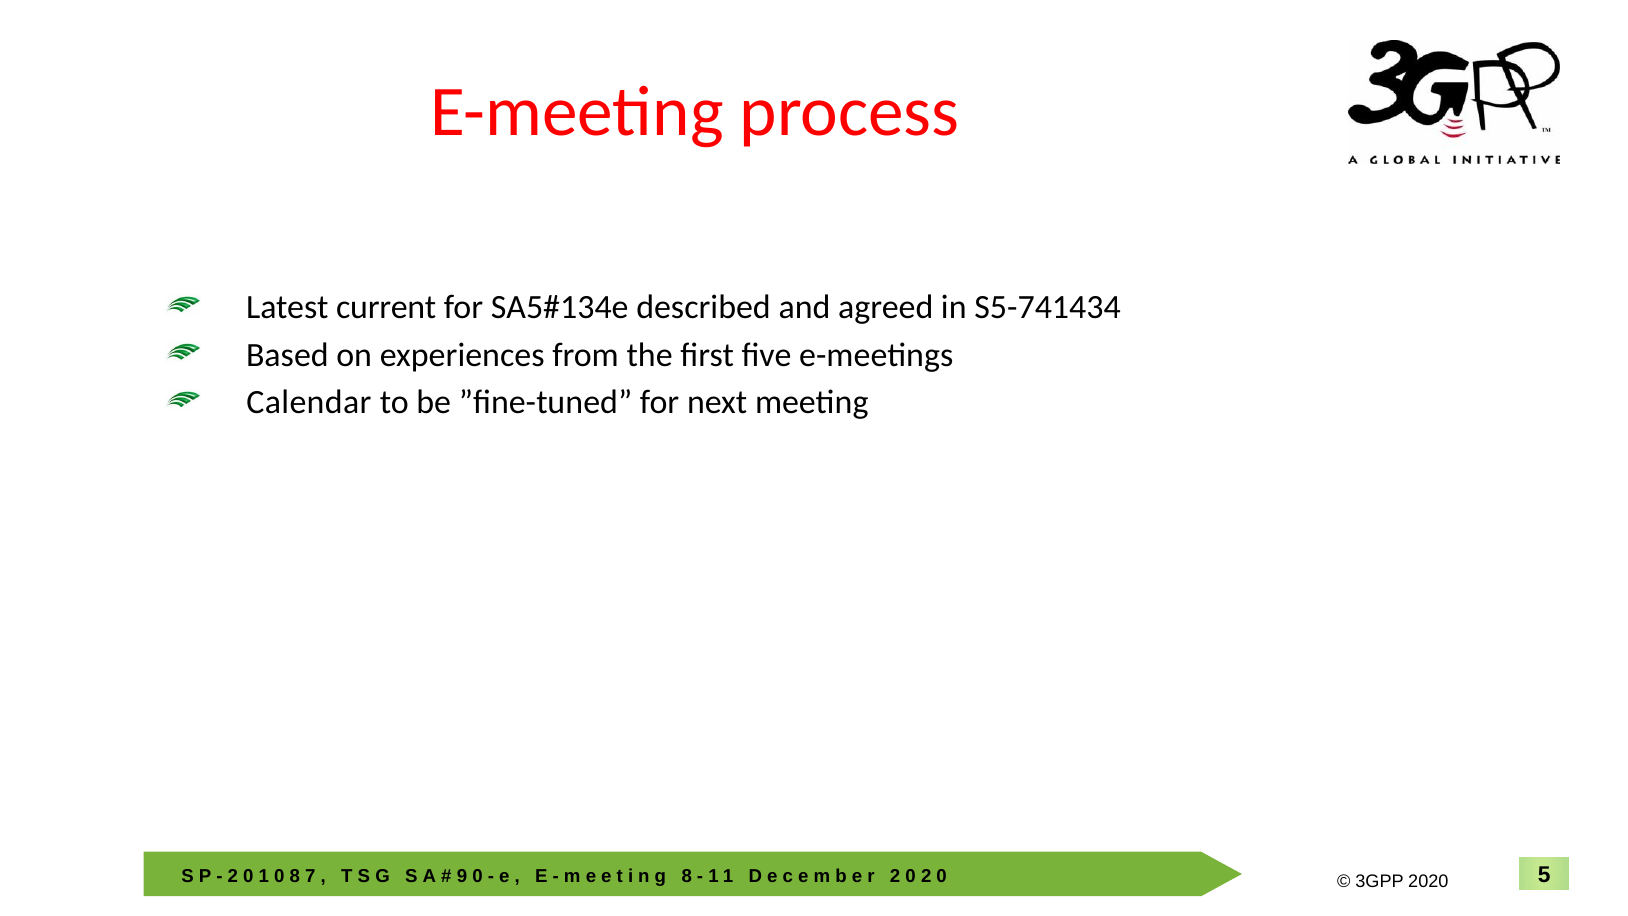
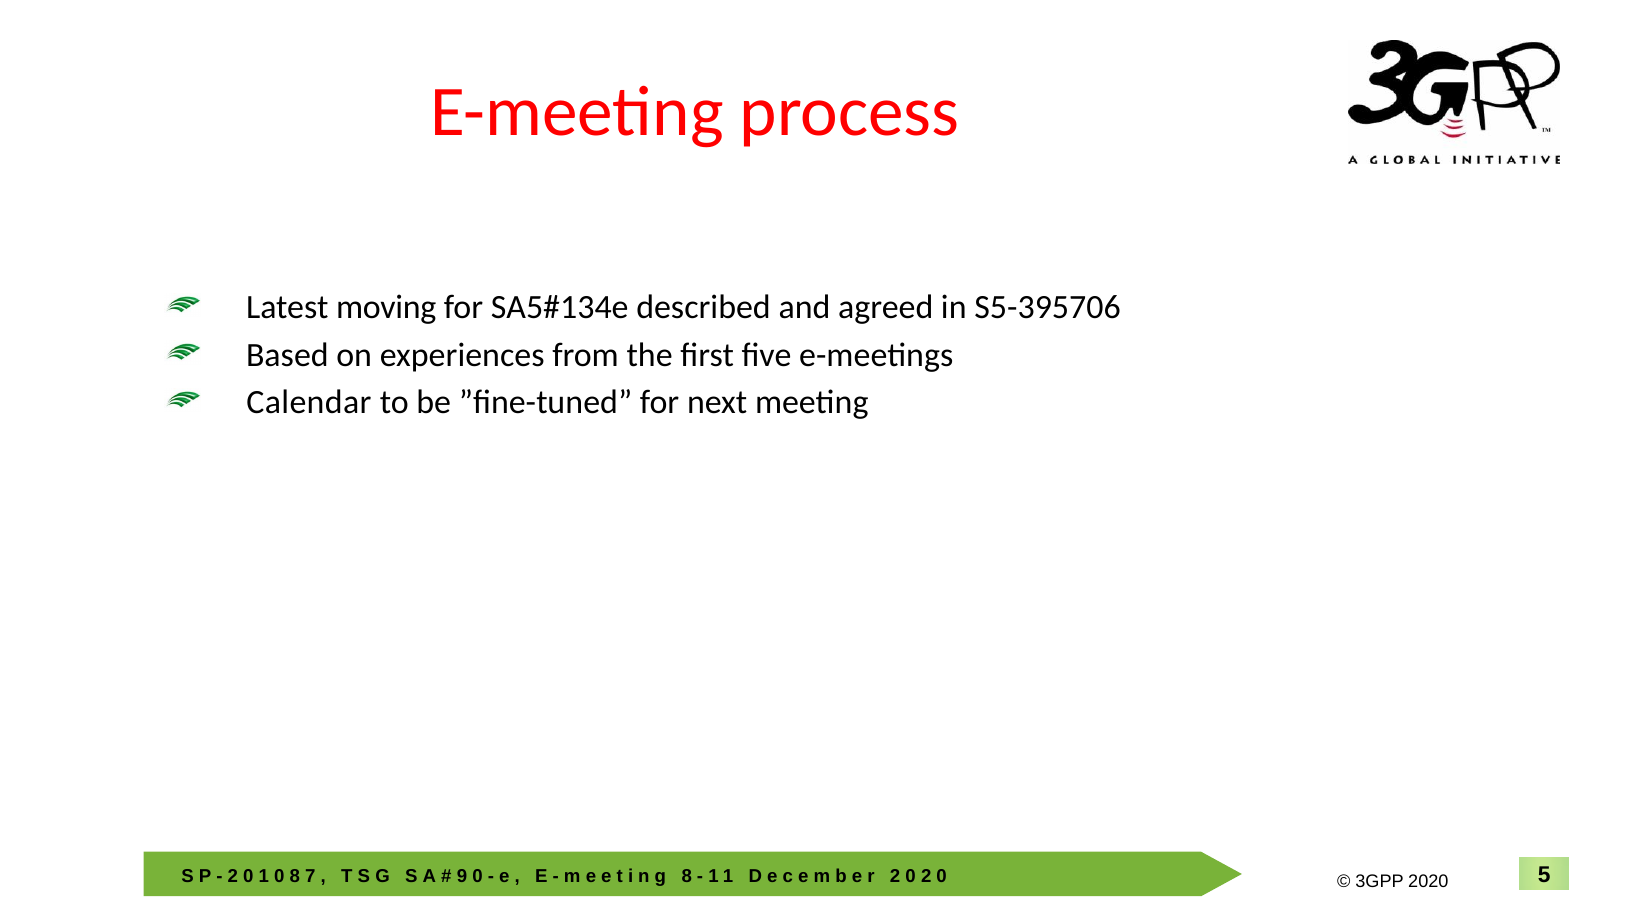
current: current -> moving (386, 307)
S5-741434: S5-741434 -> S5-395706 (1048, 307)
